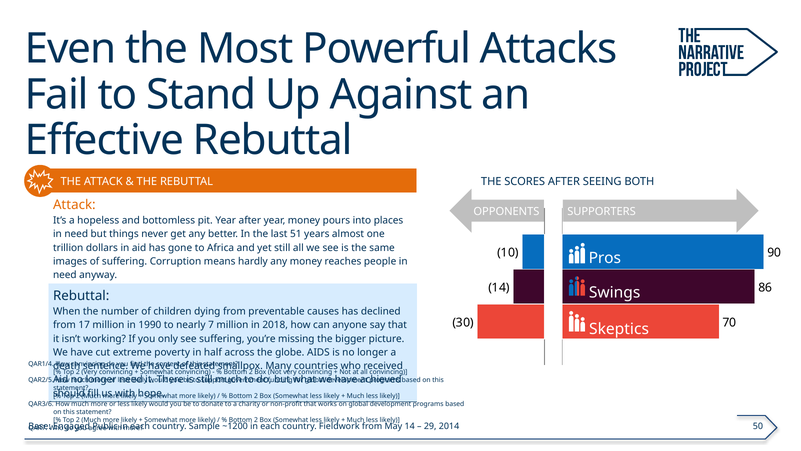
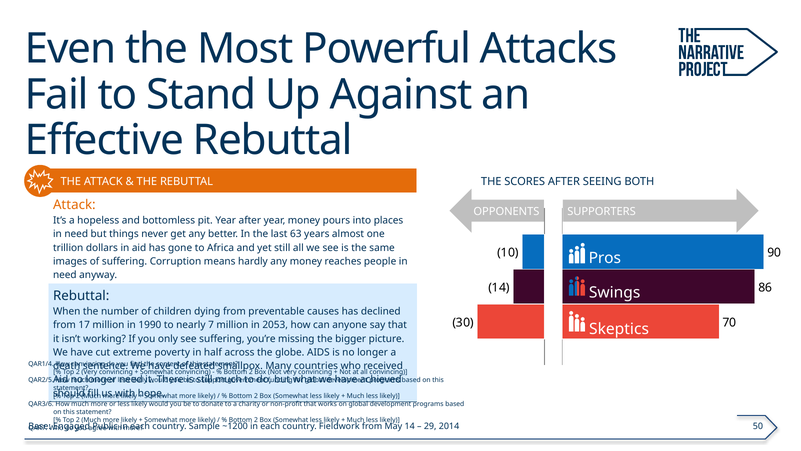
51: 51 -> 63 (296, 234)
2018: 2018 -> 2053 (275, 325)
